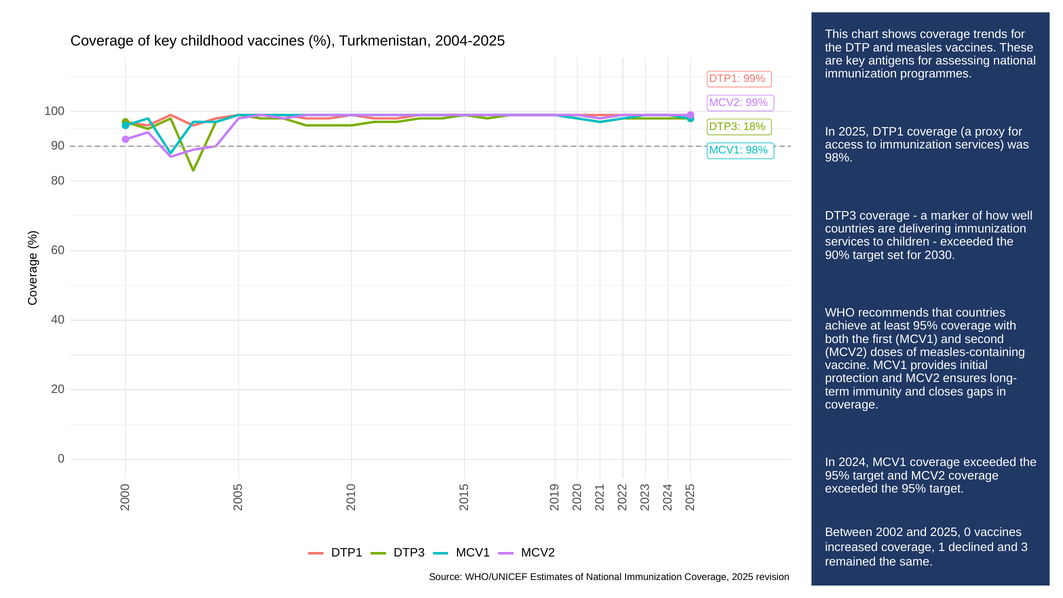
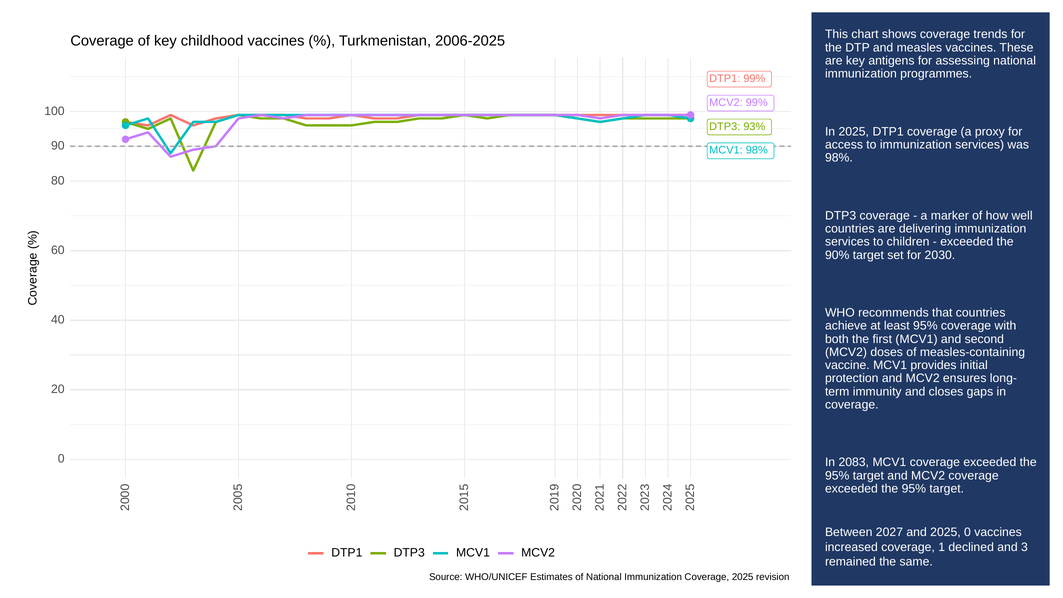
2004-2025: 2004-2025 -> 2006-2025 (470, 41)
18%: 18% -> 93% (754, 126)
2024: 2024 -> 2083 (854, 462)
2002: 2002 -> 2027 (889, 532)
